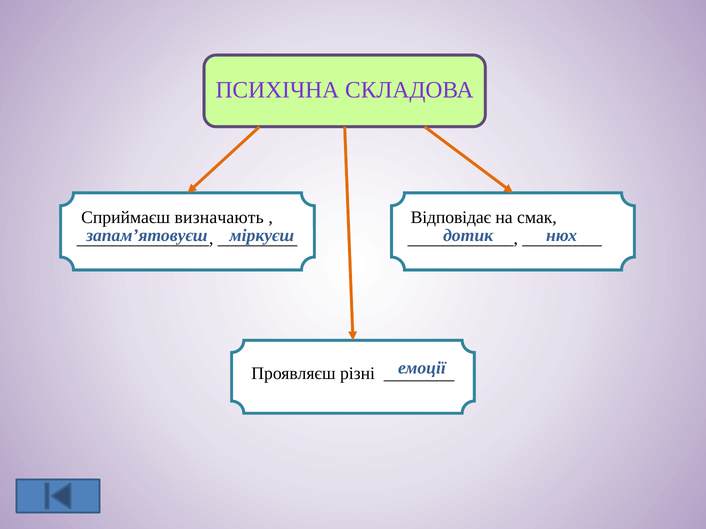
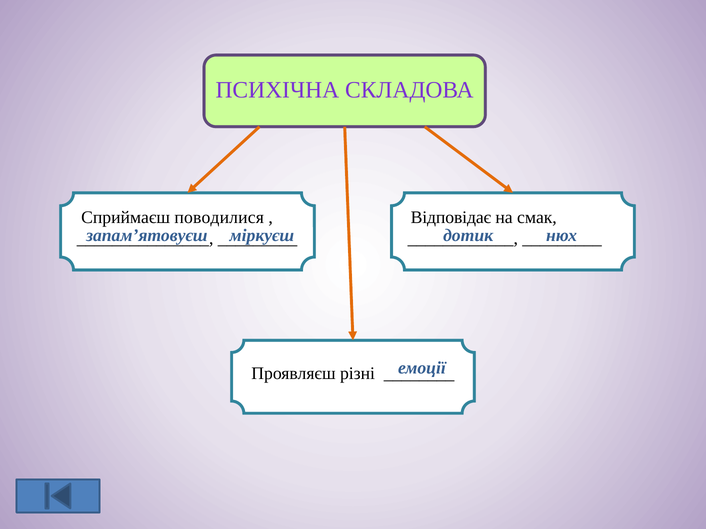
визначають: визначають -> поводилися (219, 217)
